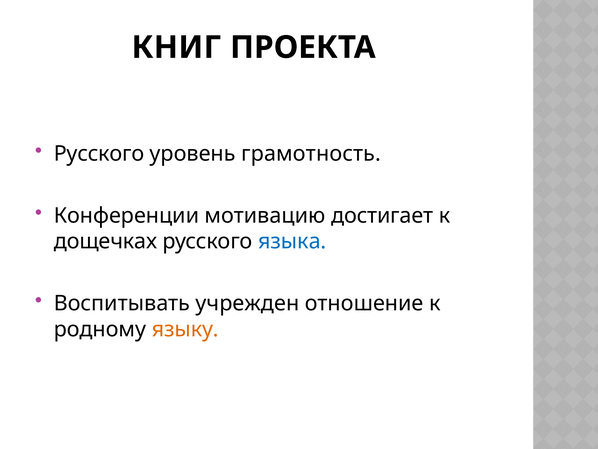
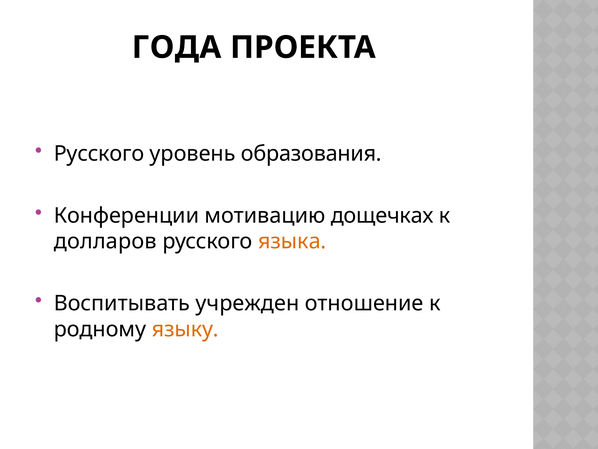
КНИГ: КНИГ -> ГОДА (176, 47)
грамотность: грамотность -> образования (311, 154)
достигает: достигает -> дощечках (382, 215)
дощечках: дощечках -> долларов (105, 241)
языка colour: blue -> orange (292, 241)
